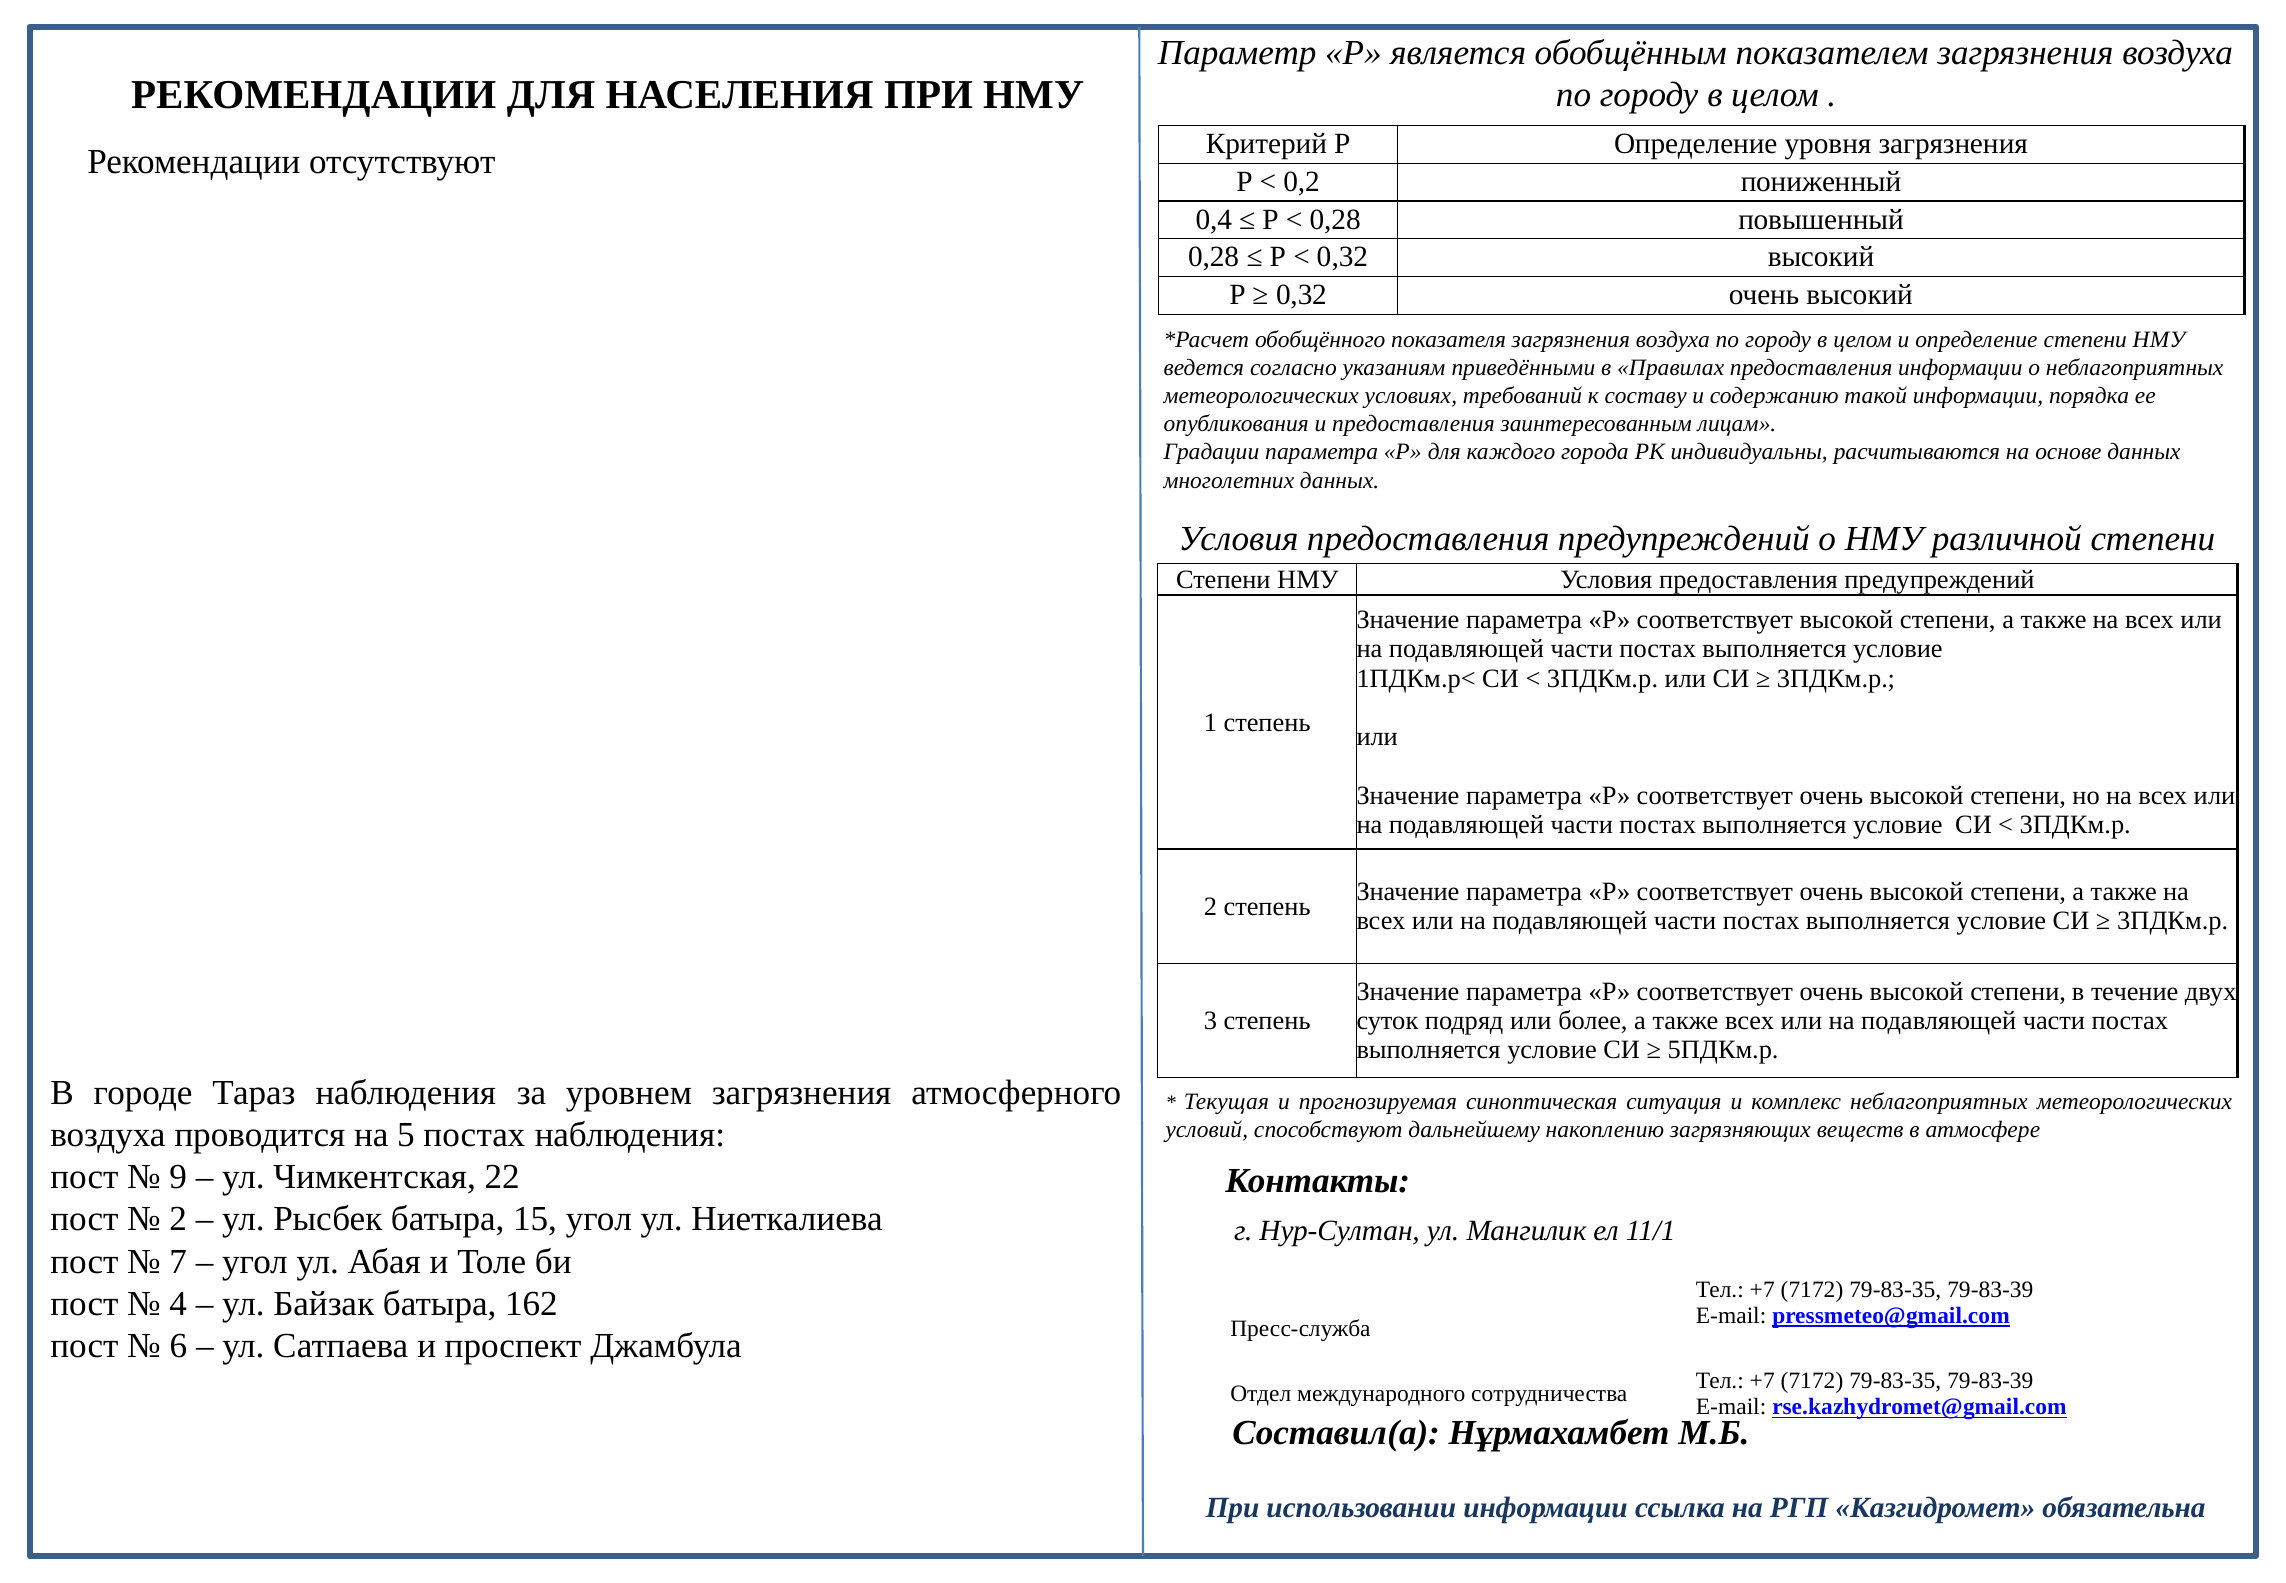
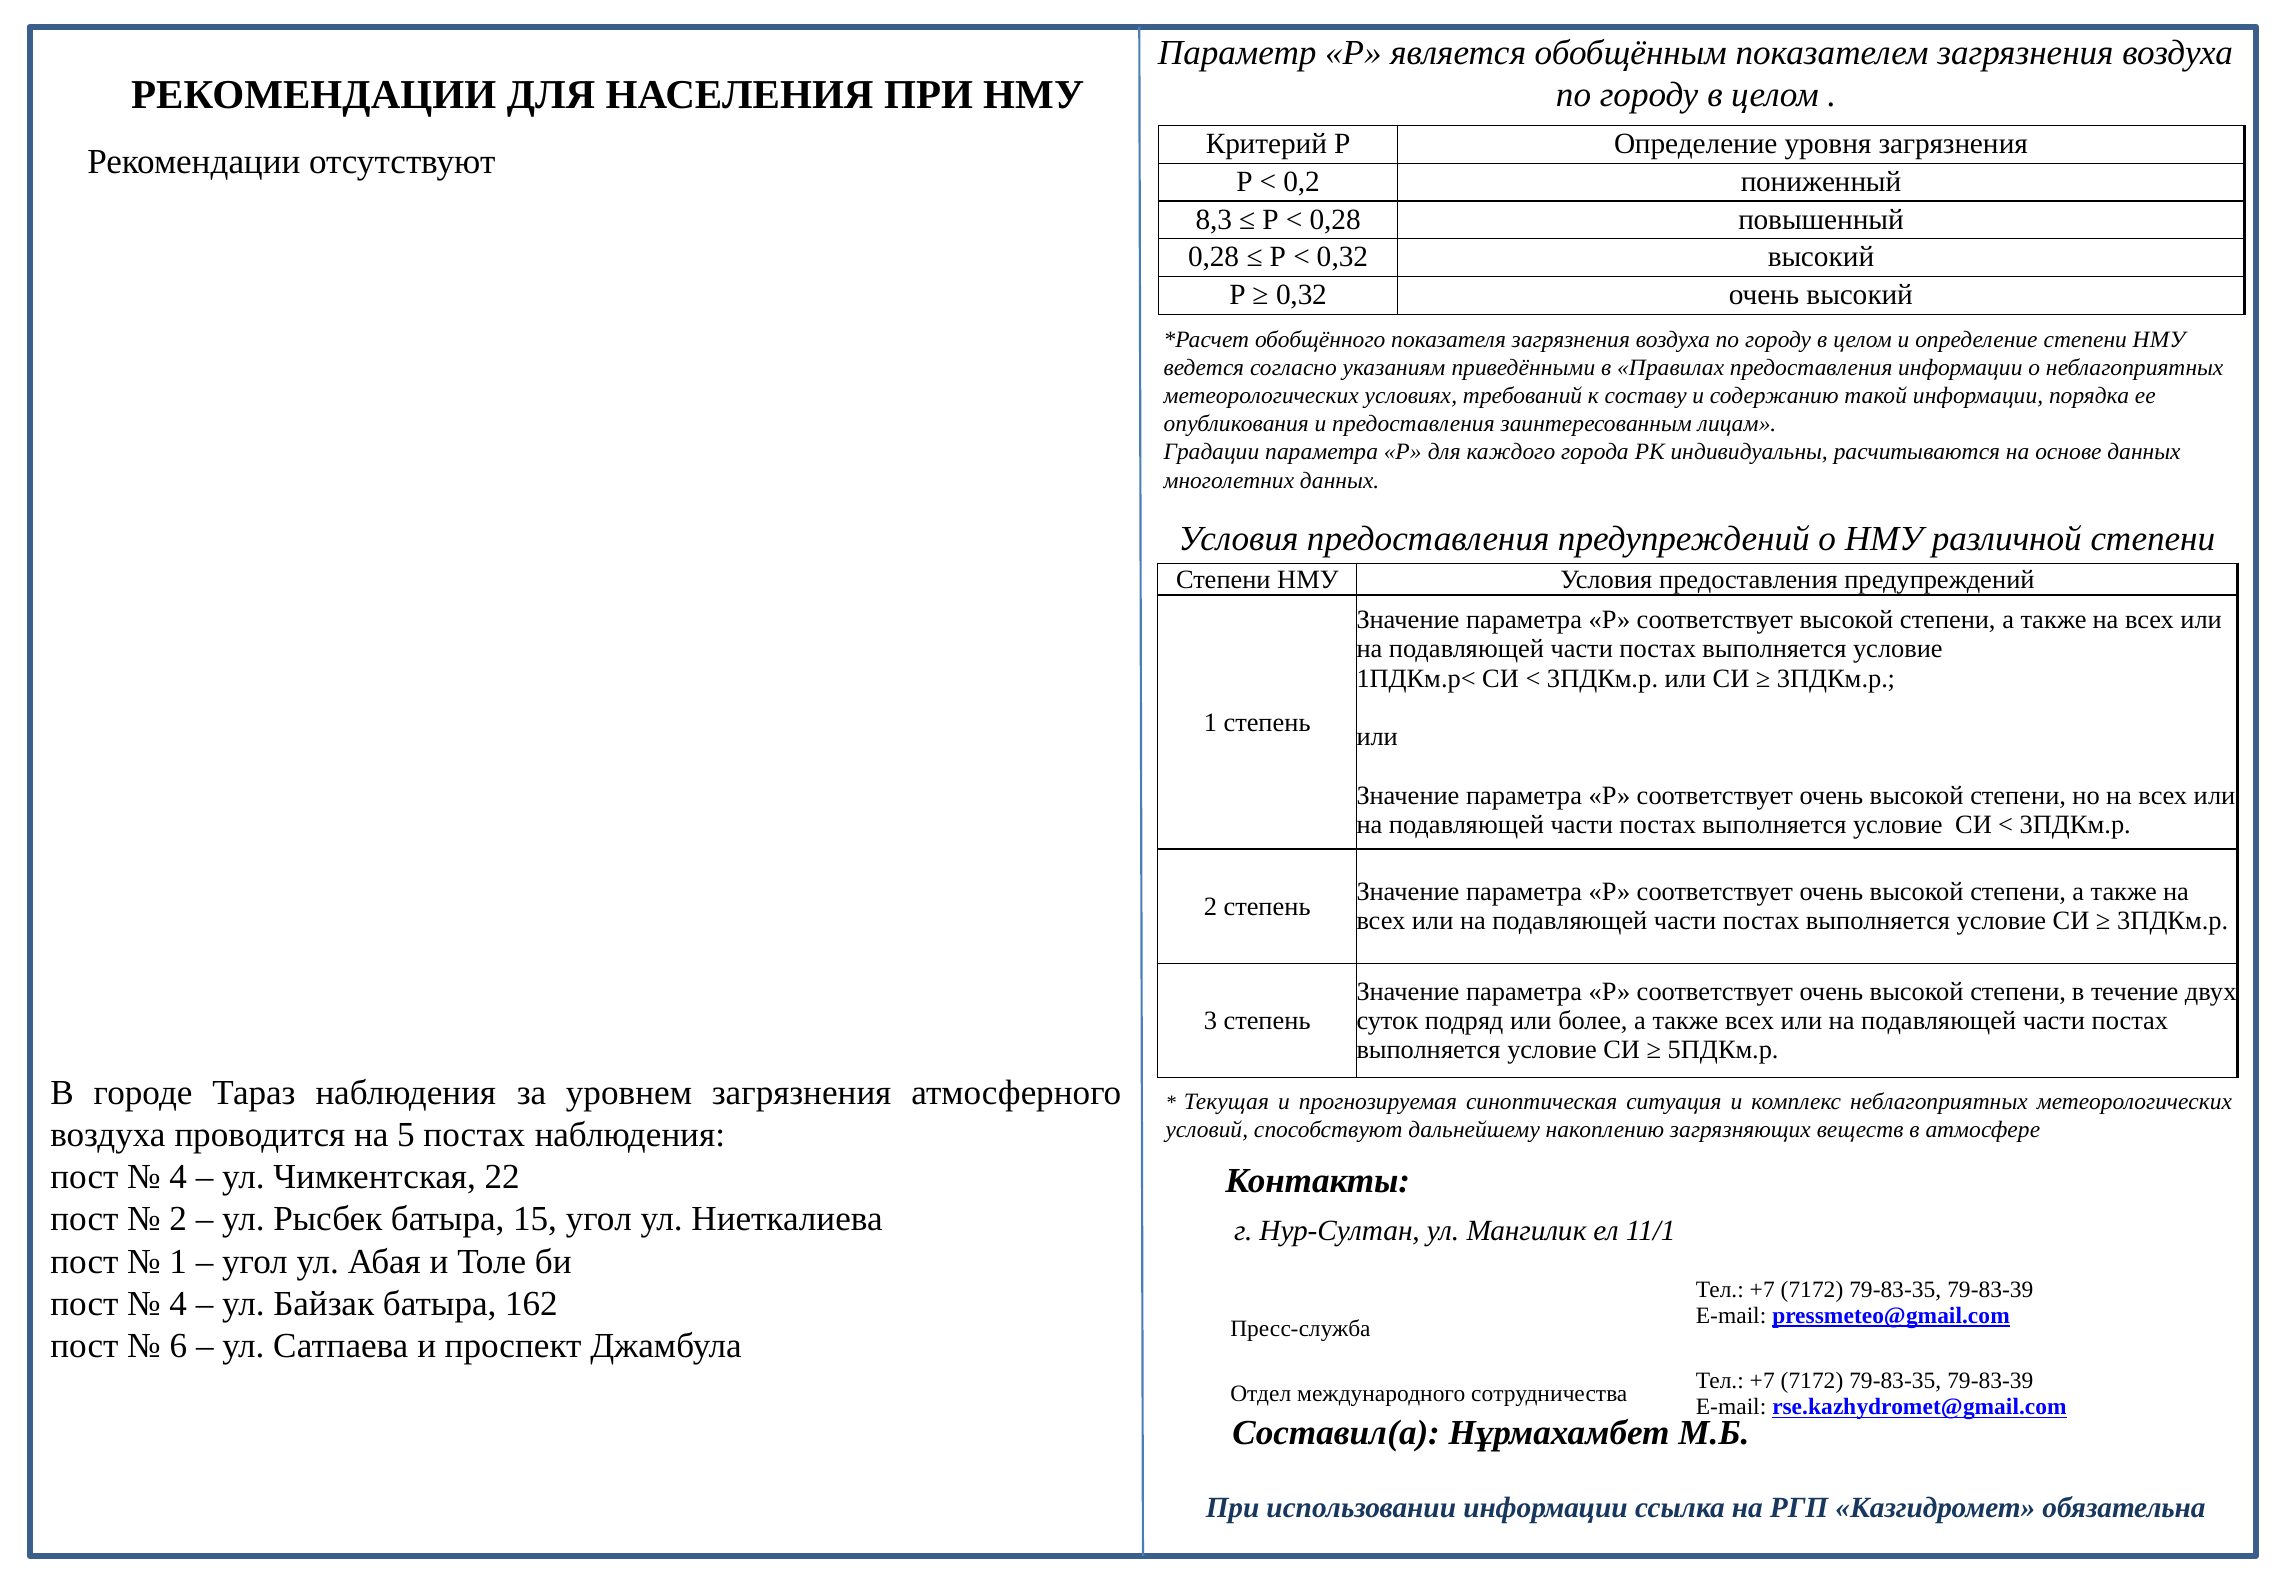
0,4: 0,4 -> 8,3 (1214, 220)
9: 9 -> 4 (178, 1177)
7: 7 -> 1 (178, 1261)
